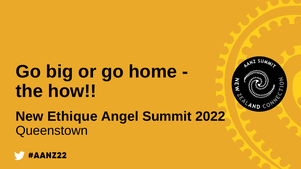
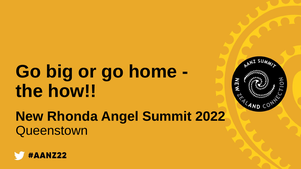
Ethique: Ethique -> Rhonda (72, 117)
